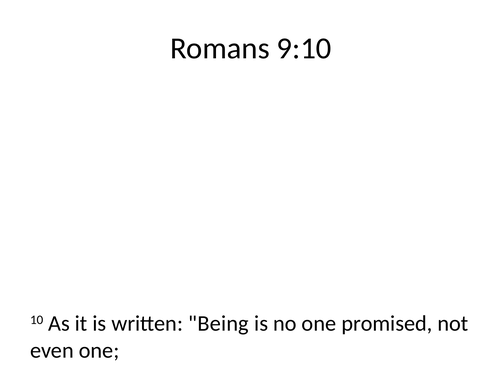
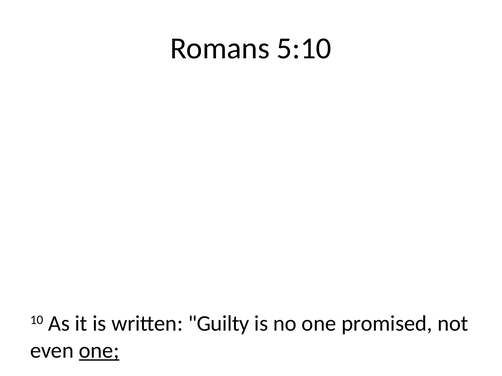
9:10: 9:10 -> 5:10 (304, 49)
Being: Being -> Guilty (219, 324)
one underline: none -> present (99, 351)
